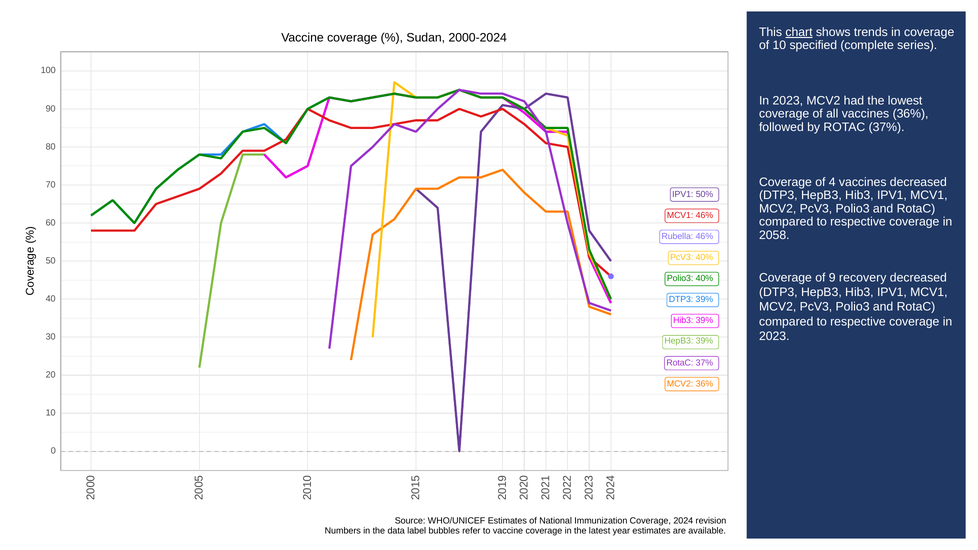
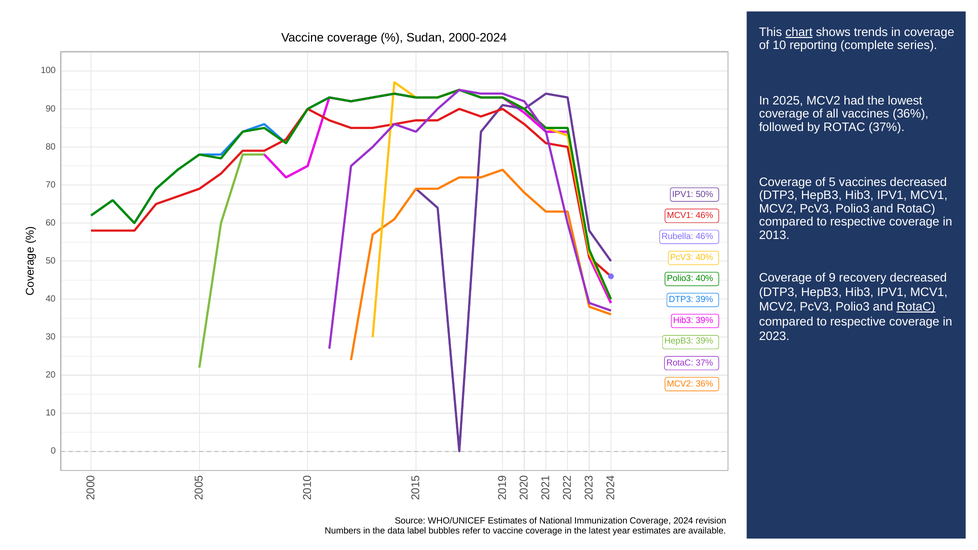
specified: specified -> reporting (813, 45)
2023: 2023 -> 2025 (788, 101)
of 4: 4 -> 5 (832, 182)
2058: 2058 -> 2013 (774, 235)
RotaC underline: none -> present (916, 307)
